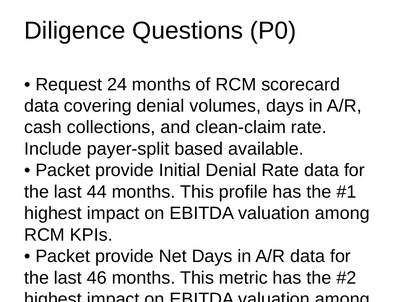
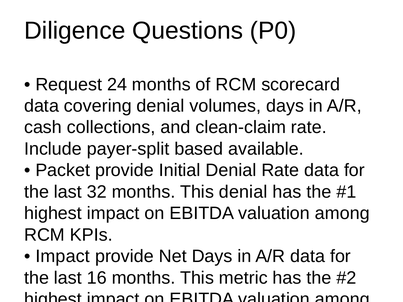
44: 44 -> 32 (97, 192)
This profile: profile -> denial (243, 192)
Packet: Packet -> Impact (63, 256)
46: 46 -> 16 (97, 278)
